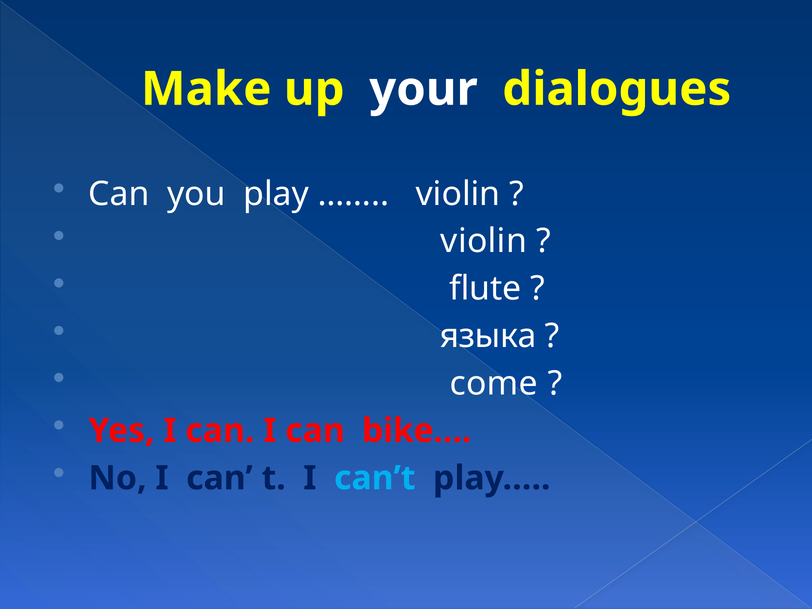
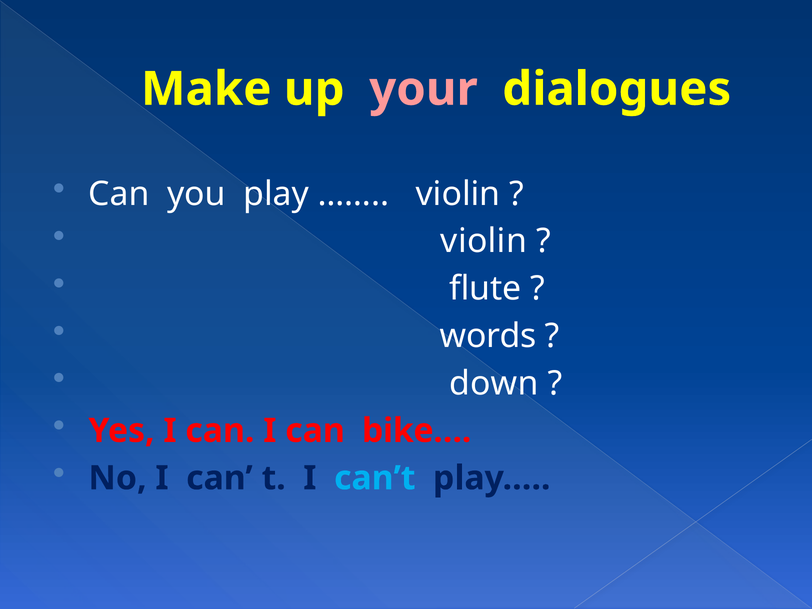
your colour: white -> pink (423, 89)
языка: языка -> words (488, 336)
come: come -> down (494, 383)
